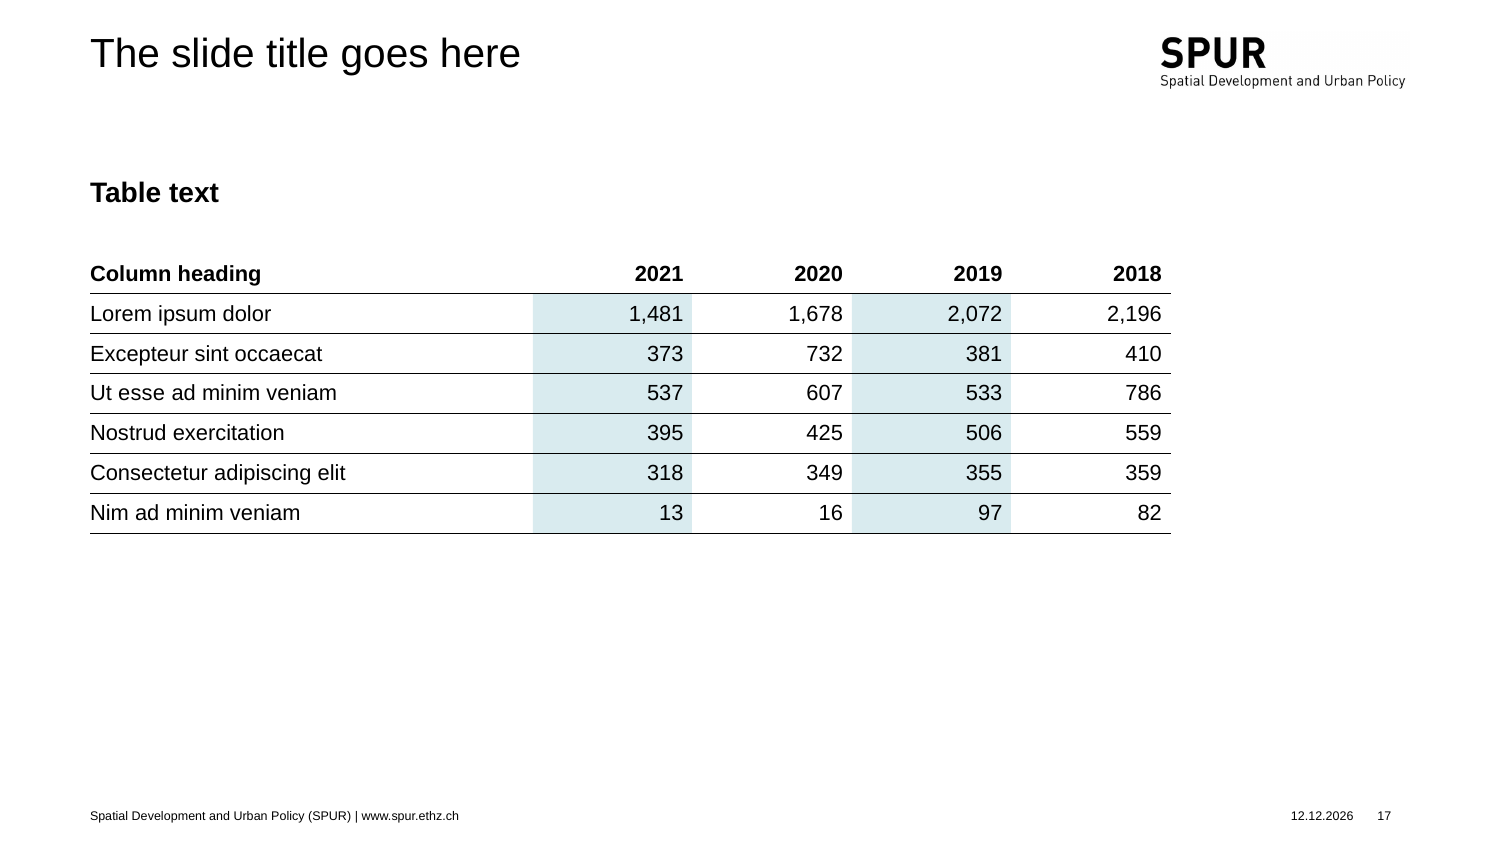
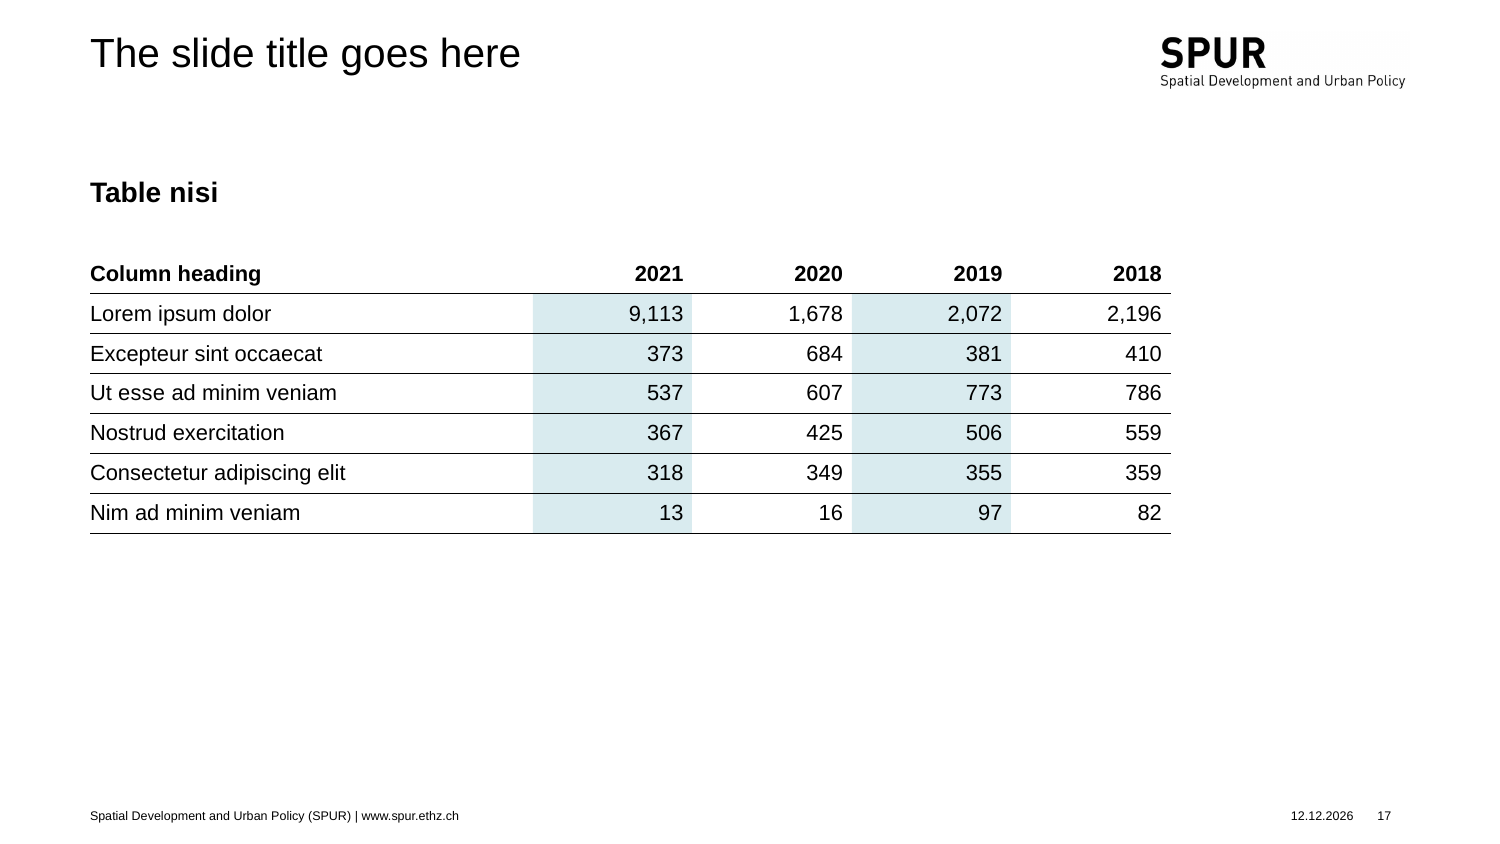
text: text -> nisi (194, 193)
1,481: 1,481 -> 9,113 (656, 314)
732: 732 -> 684 (825, 354)
533: 533 -> 773 (984, 394)
395: 395 -> 367 (665, 433)
